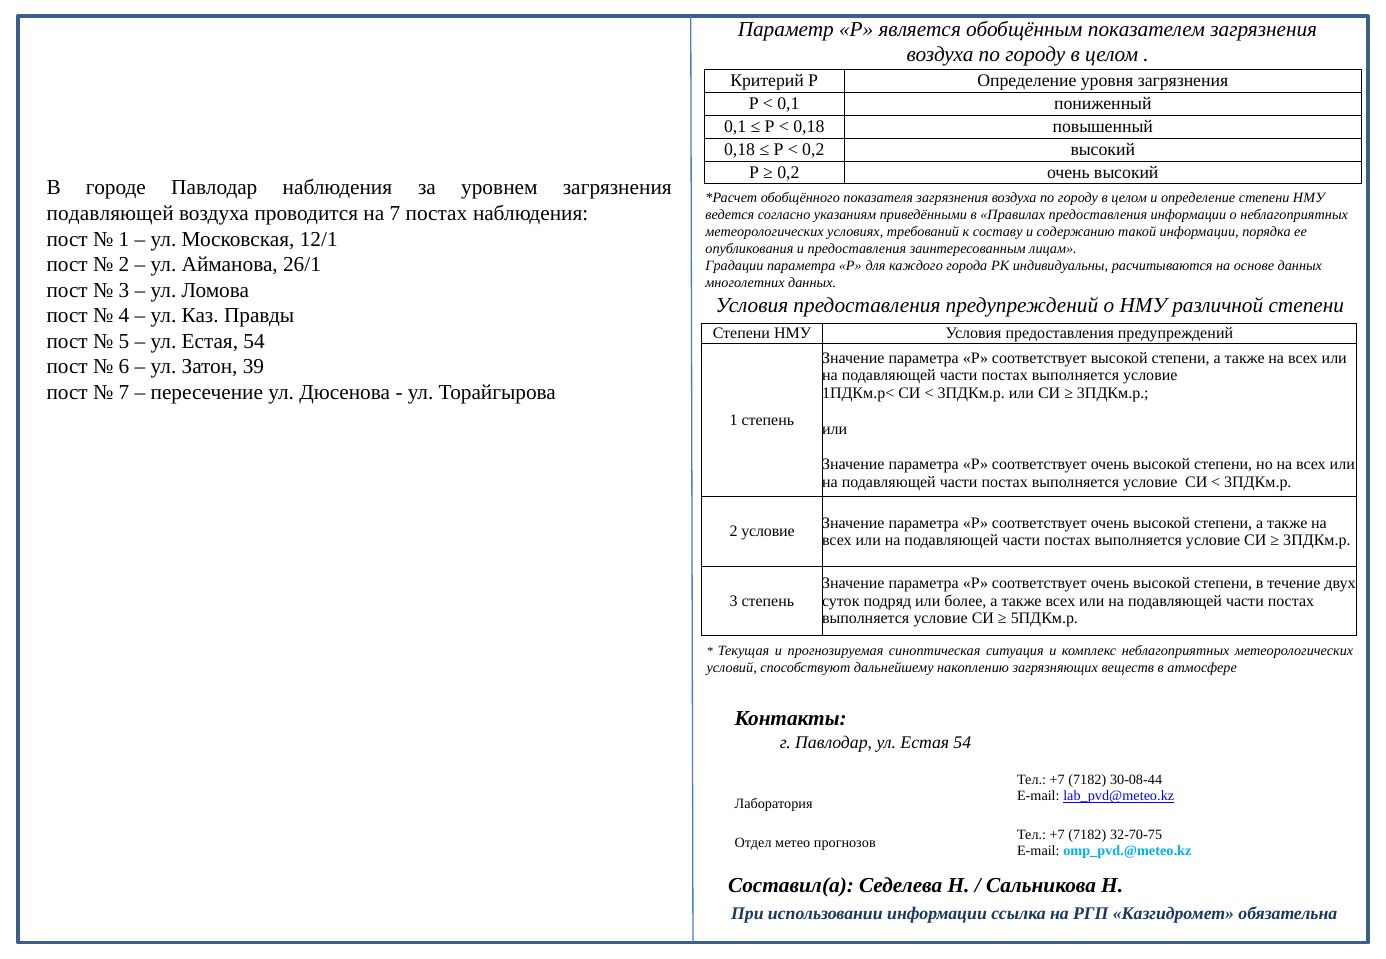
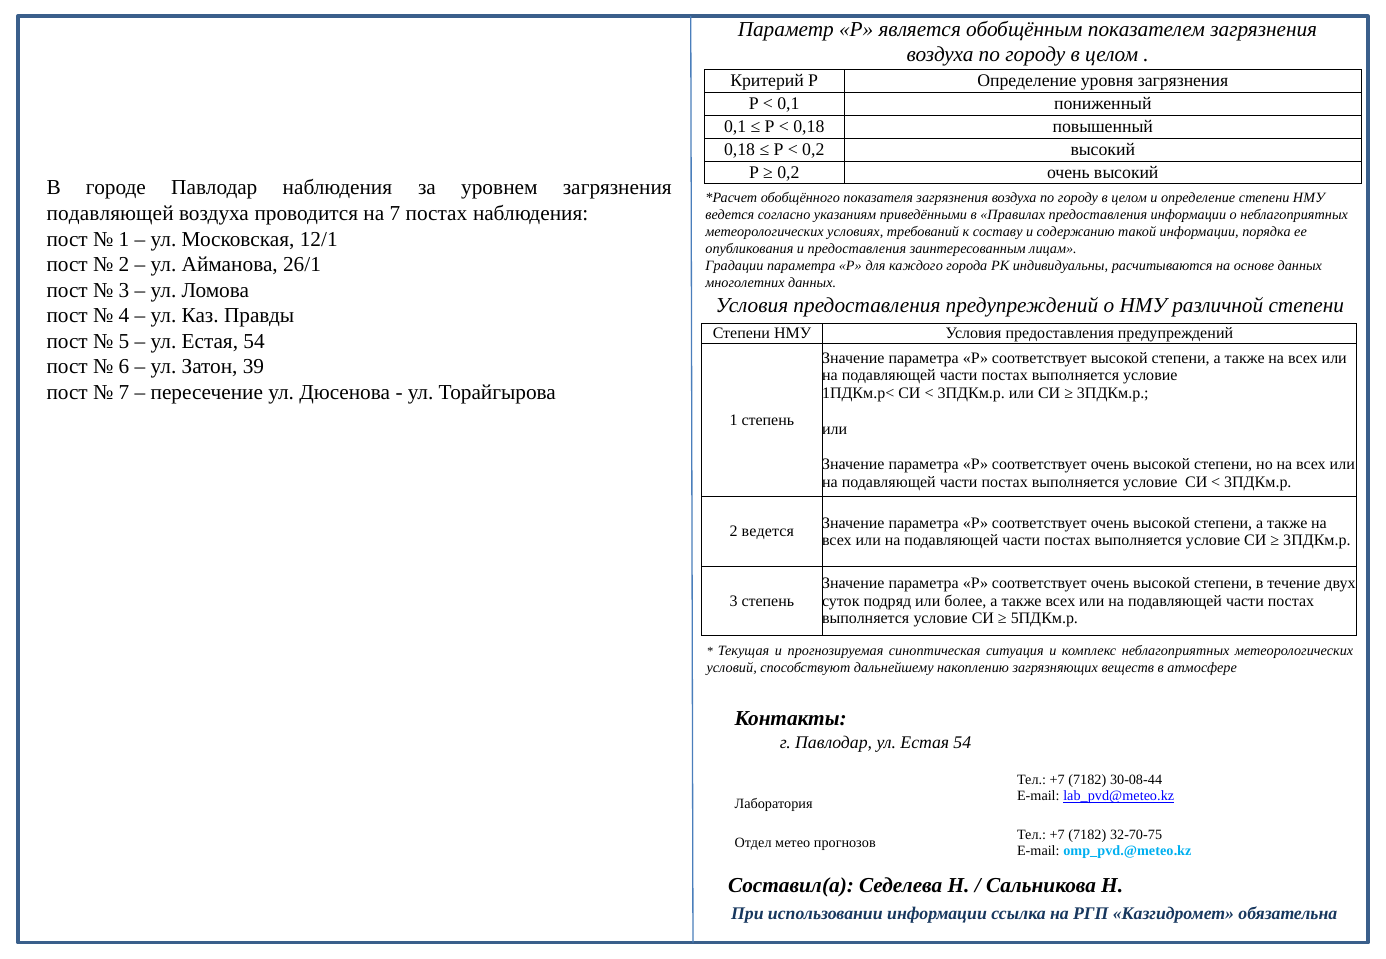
2 условие: условие -> ведется (768, 532)
